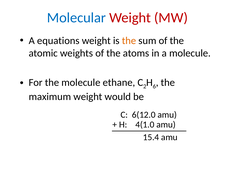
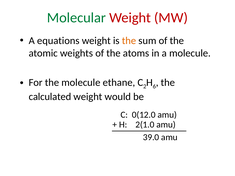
Molecular colour: blue -> green (76, 18)
maximum: maximum -> calculated (50, 97)
6(12.0: 6(12.0 -> 0(12.0 (144, 115)
4(1.0: 4(1.0 -> 2(1.0 (145, 125)
15.4: 15.4 -> 39.0 (151, 138)
